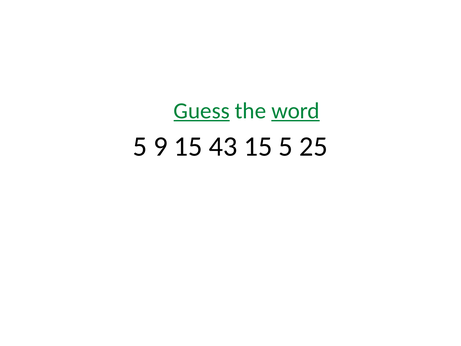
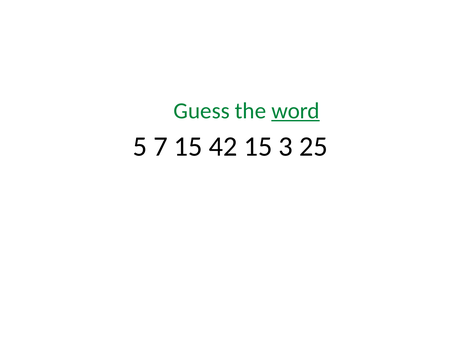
Guess underline: present -> none (202, 111)
9: 9 -> 7 (160, 146)
43: 43 -> 42 (223, 146)
15 5: 5 -> 3 (286, 146)
